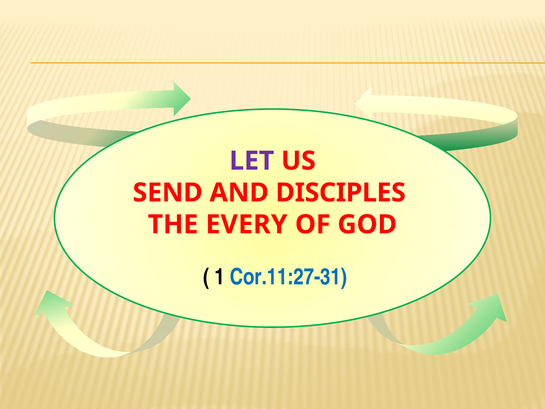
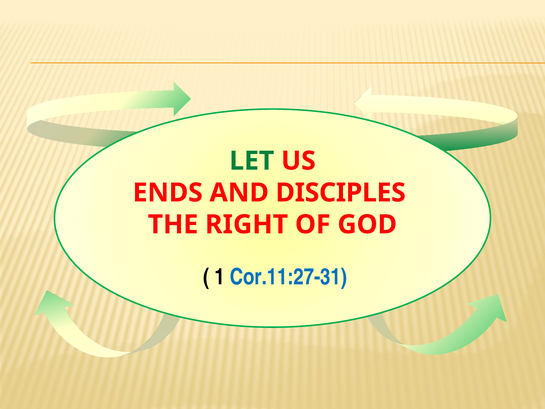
LET colour: purple -> green (252, 161)
SEND: SEND -> ENDS (168, 193)
EVERY: EVERY -> RIGHT (247, 224)
